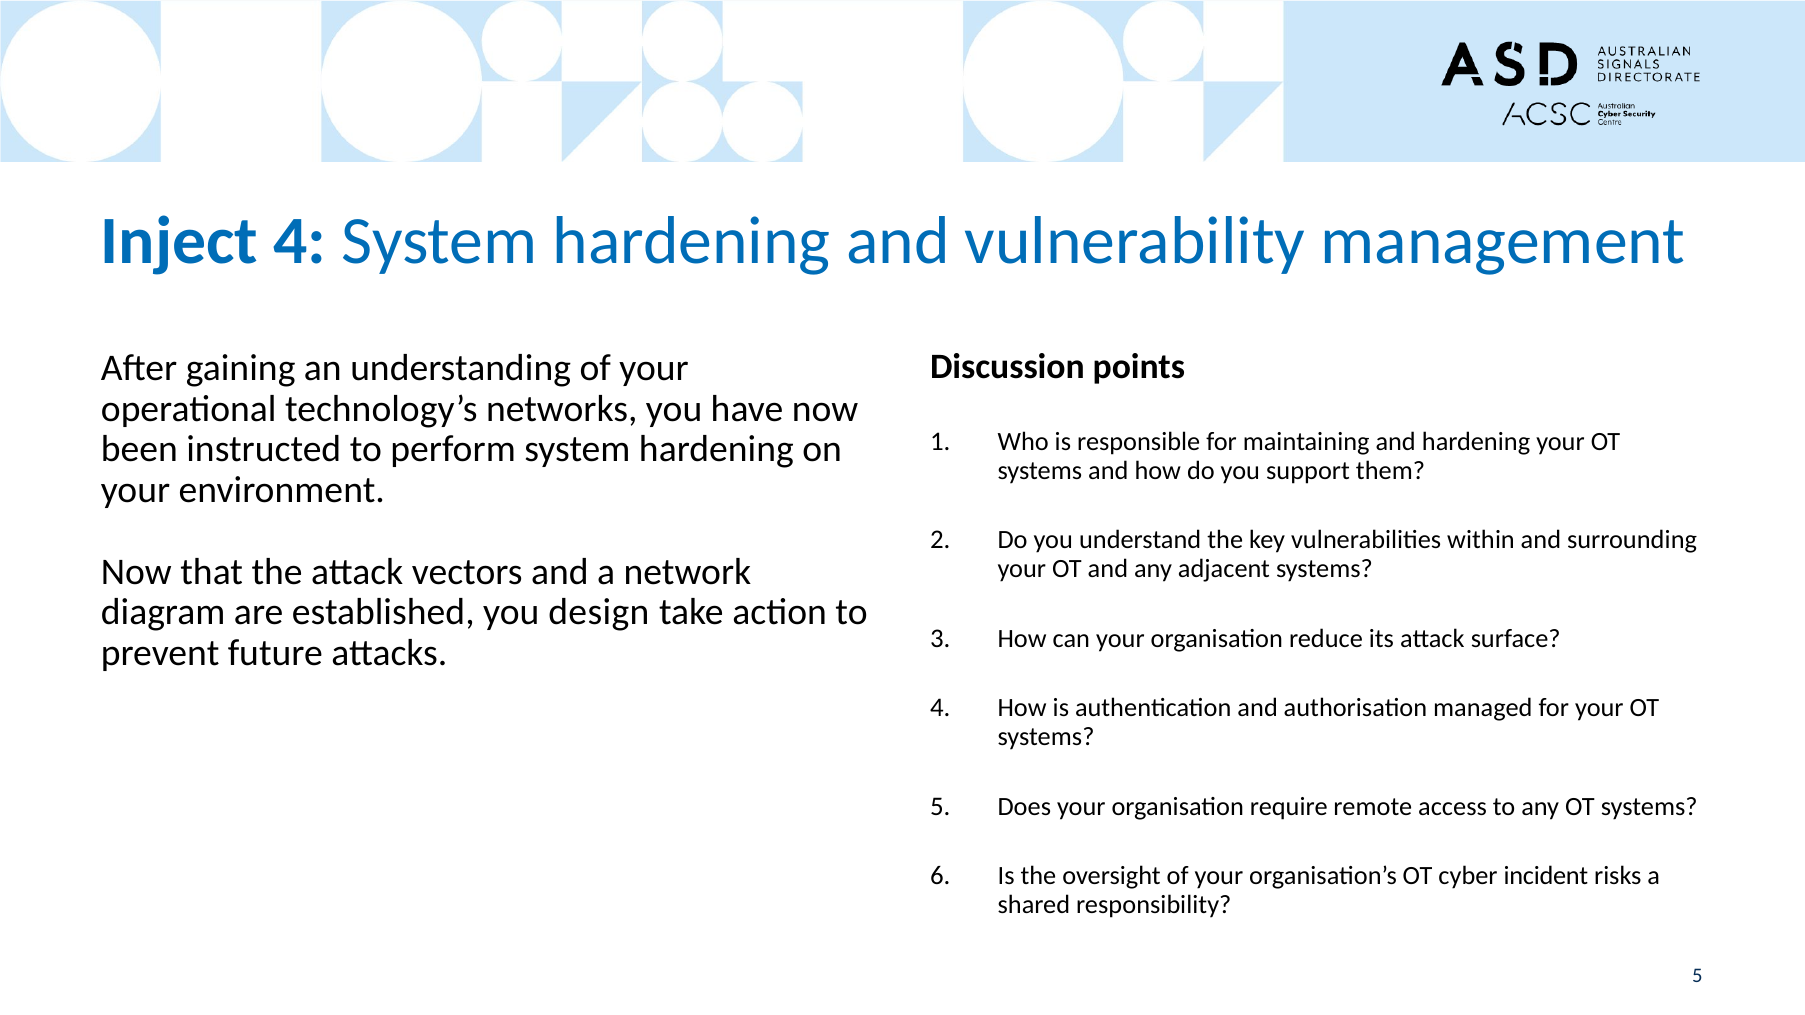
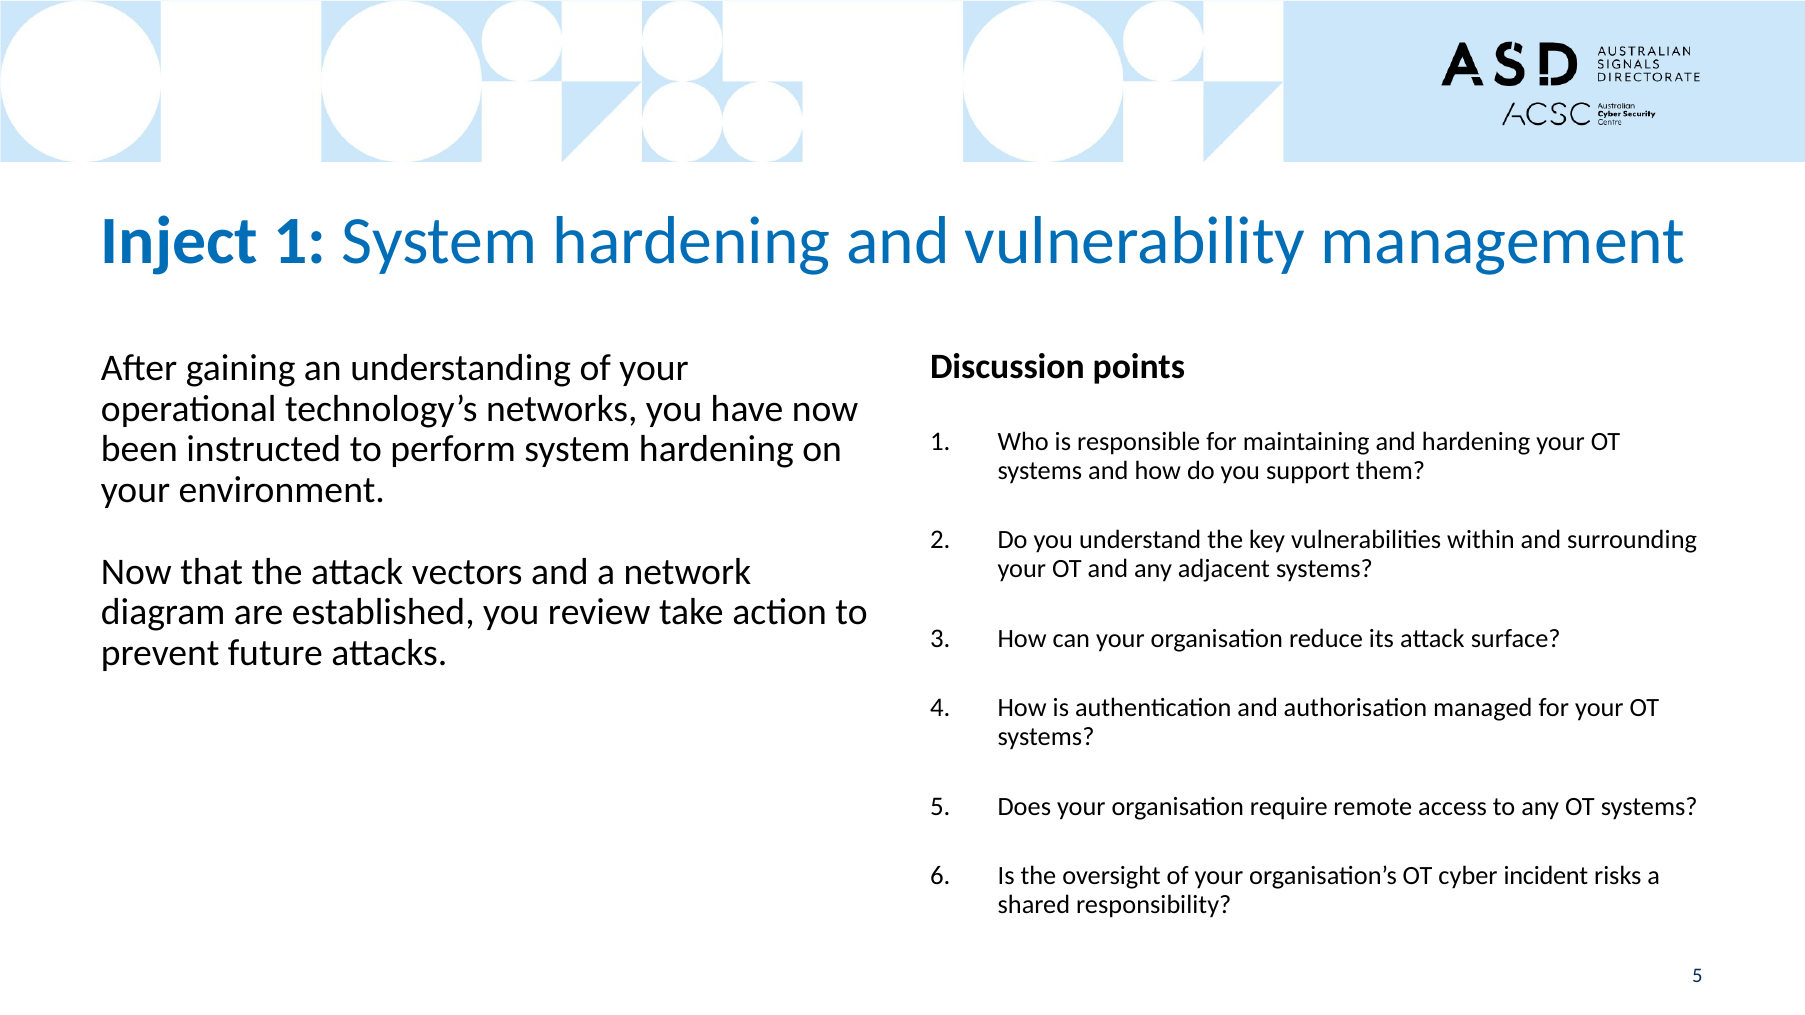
Inject 4: 4 -> 1 (300, 241)
design: design -> review (599, 613)
